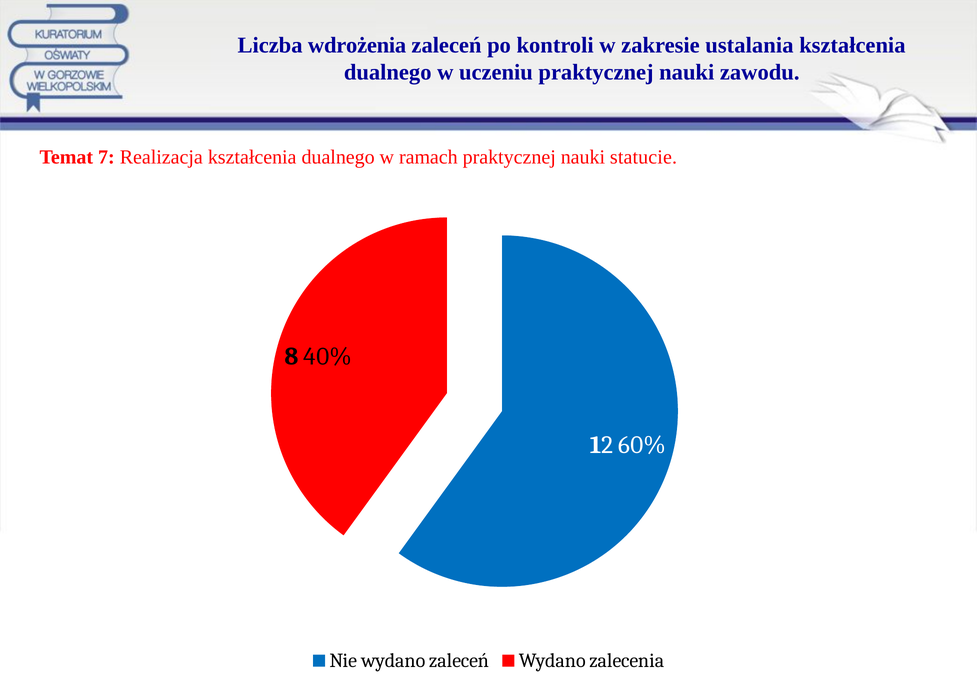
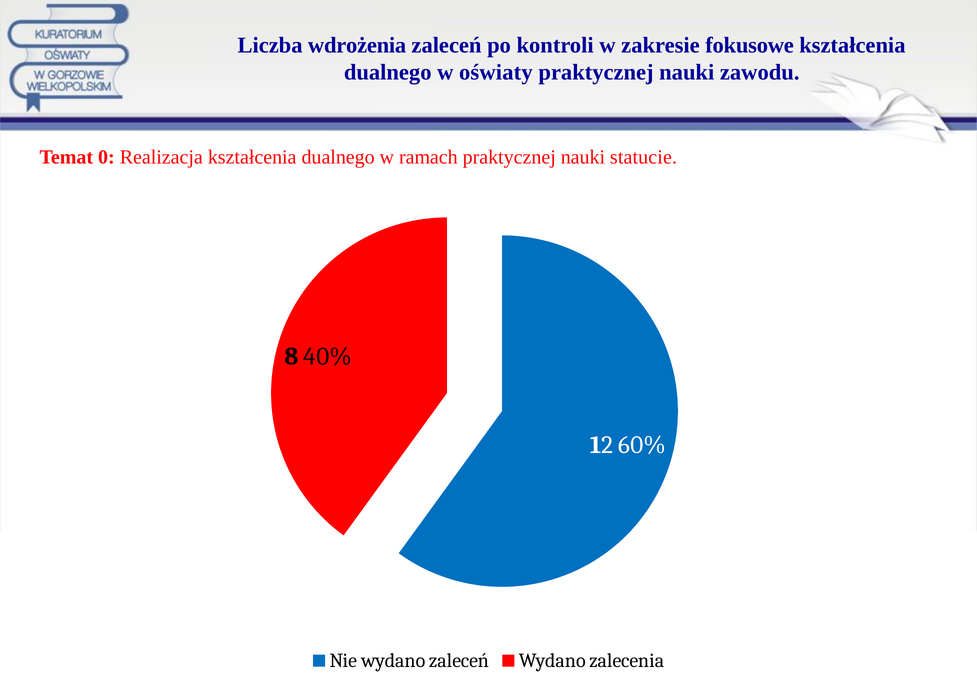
ustalania: ustalania -> fokusowe (750, 45)
uczeniu: uczeniu -> oświaty (496, 72)
7: 7 -> 0 (106, 157)
